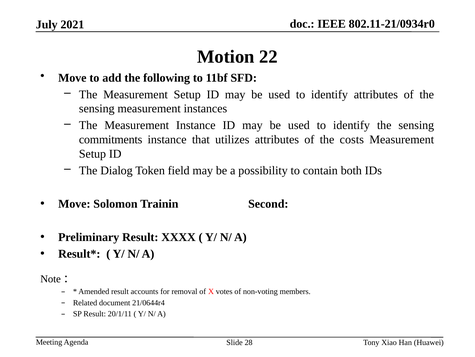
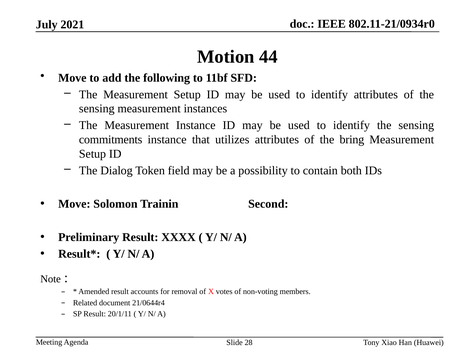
22: 22 -> 44 (268, 57)
costs: costs -> bring (352, 139)
